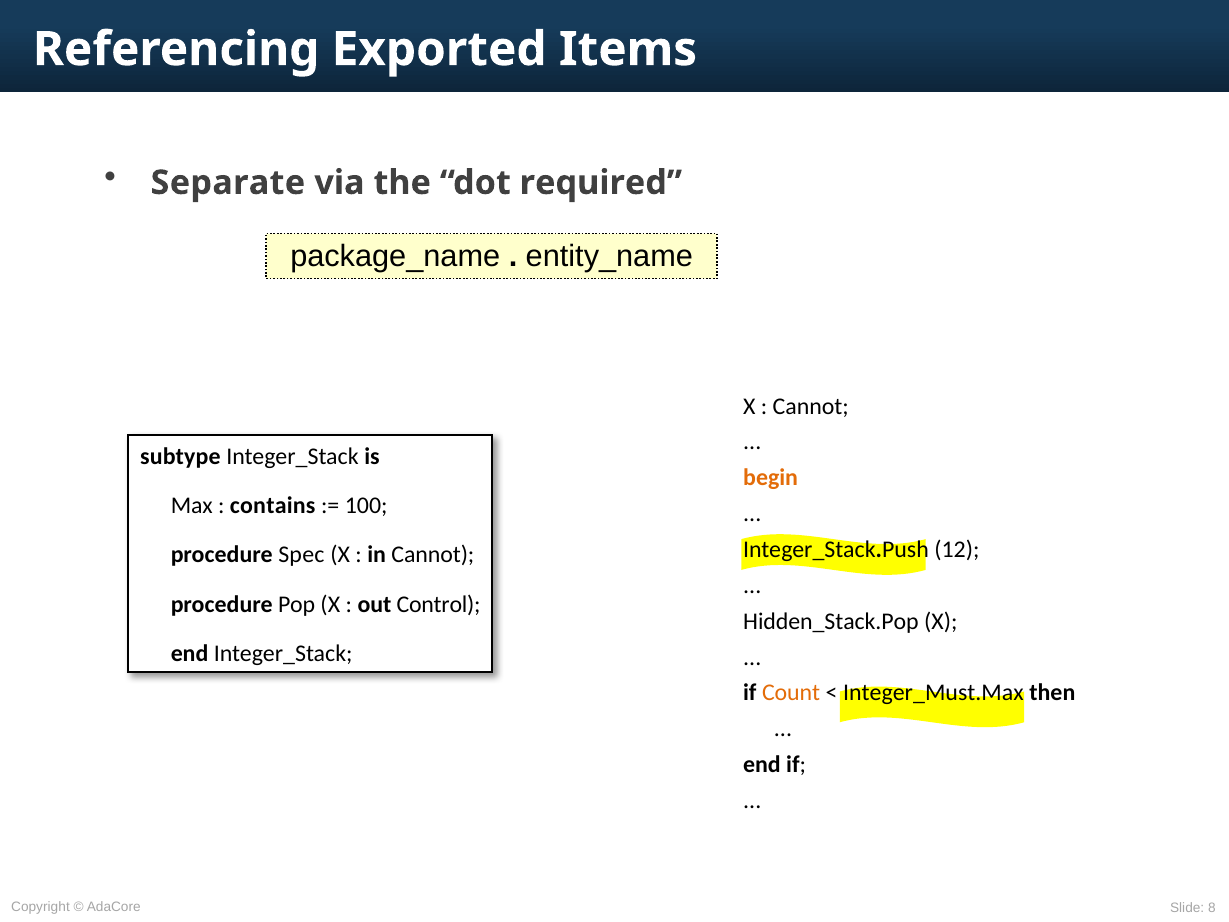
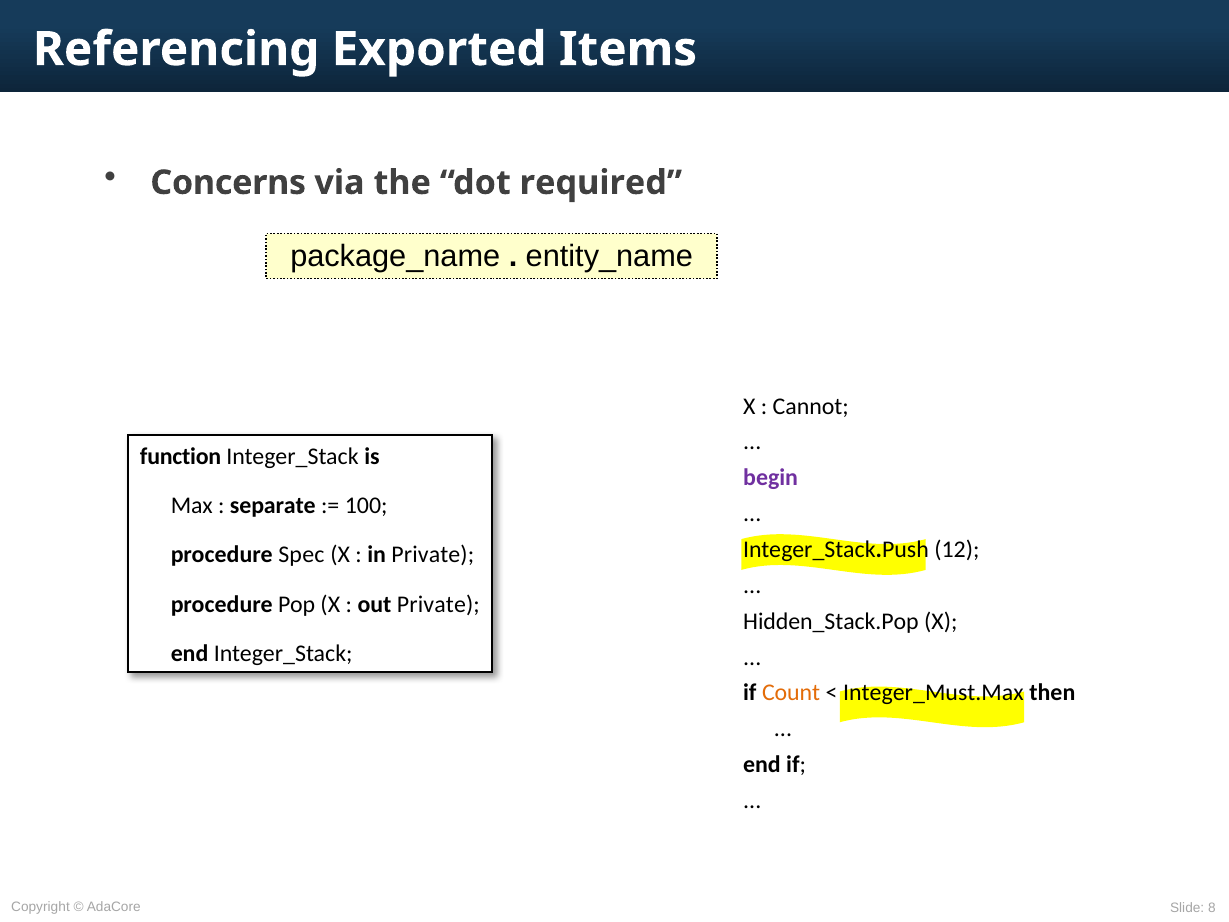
Separate: Separate -> Concerns (228, 183)
subtype: subtype -> function (181, 457)
begin colour: orange -> purple (771, 478)
contains: contains -> separate (273, 506)
in Cannot: Cannot -> Private (433, 555)
out Control: Control -> Private (438, 604)
